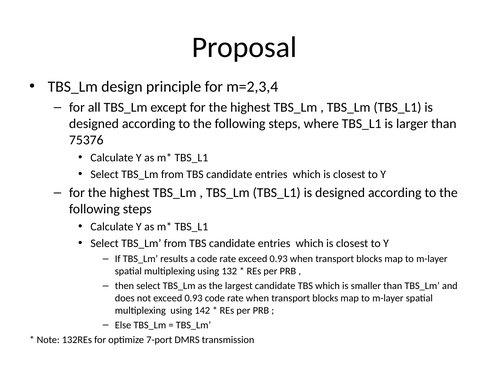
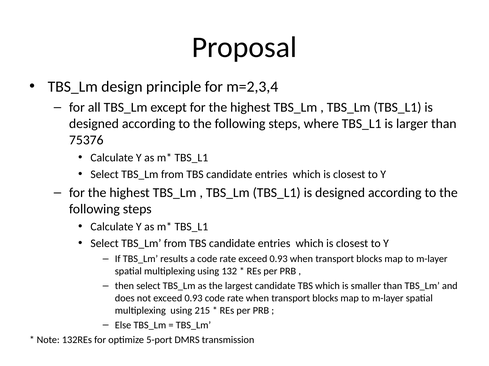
142: 142 -> 215 (202, 311)
7-port: 7-port -> 5-port (159, 341)
